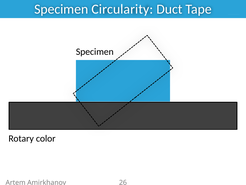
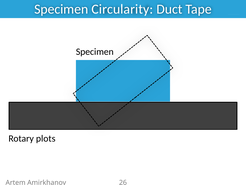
color: color -> plots (46, 138)
